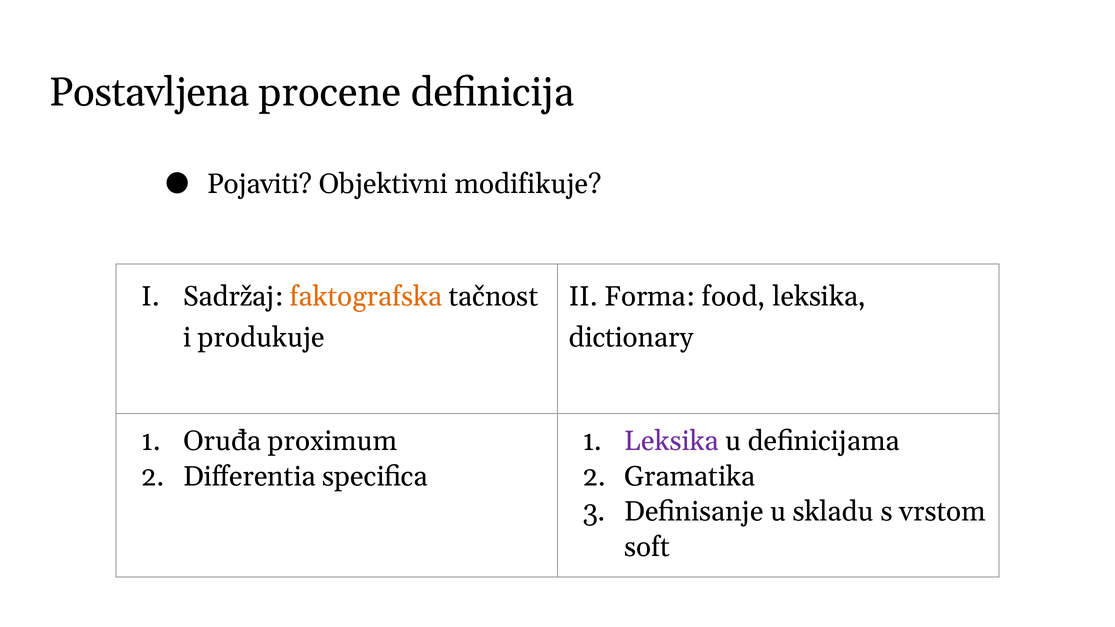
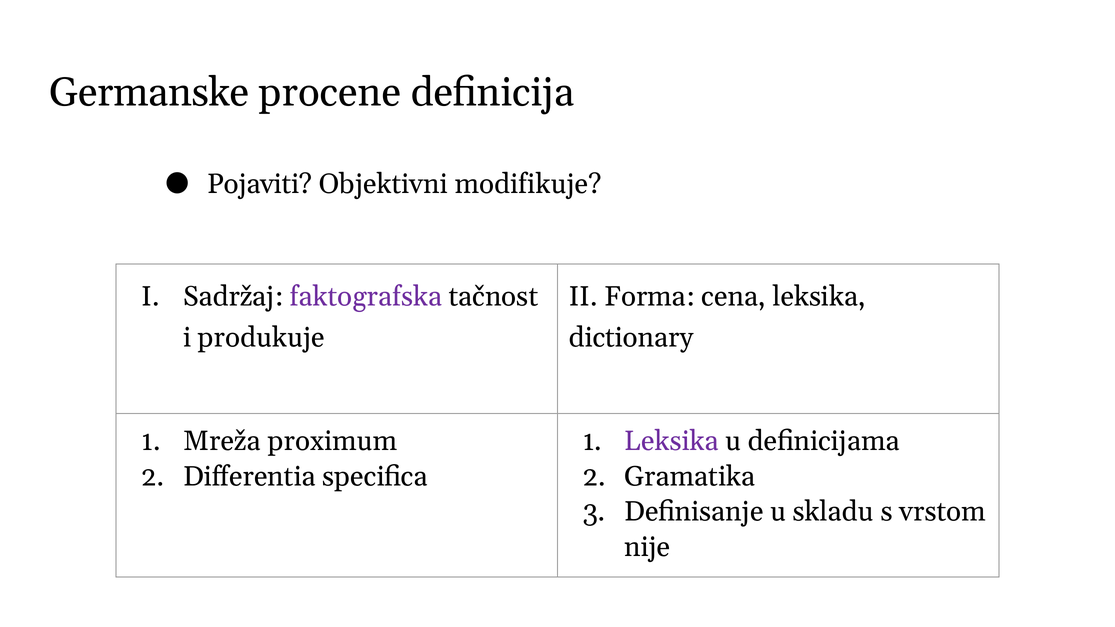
Postavljena: Postavljena -> Germanske (149, 92)
faktografska colour: orange -> purple (366, 297)
food: food -> cena (734, 297)
Oruđa: Oruđa -> Mreža (222, 441)
soft: soft -> nije (647, 547)
